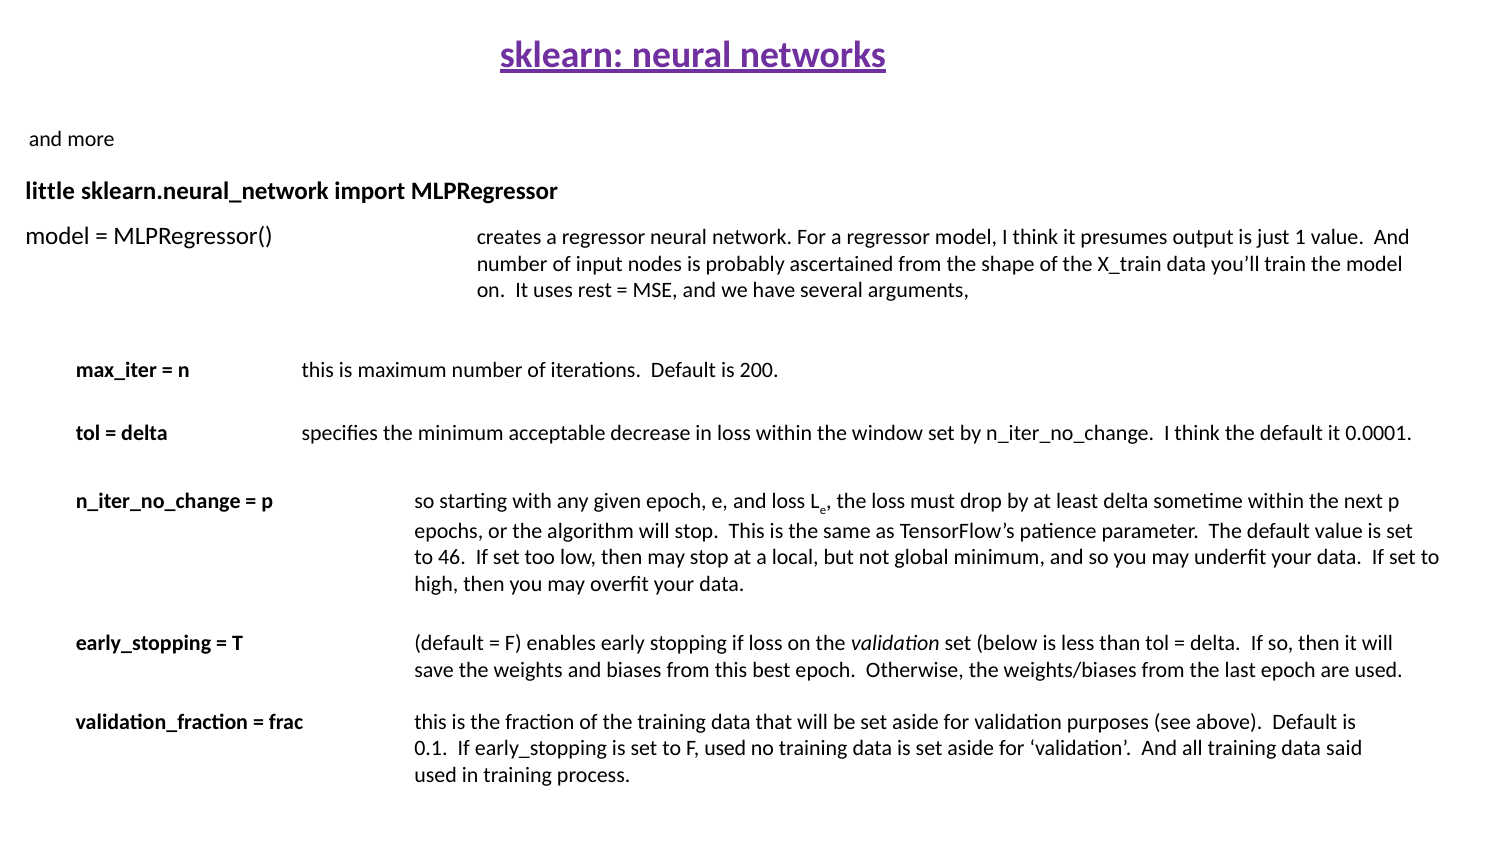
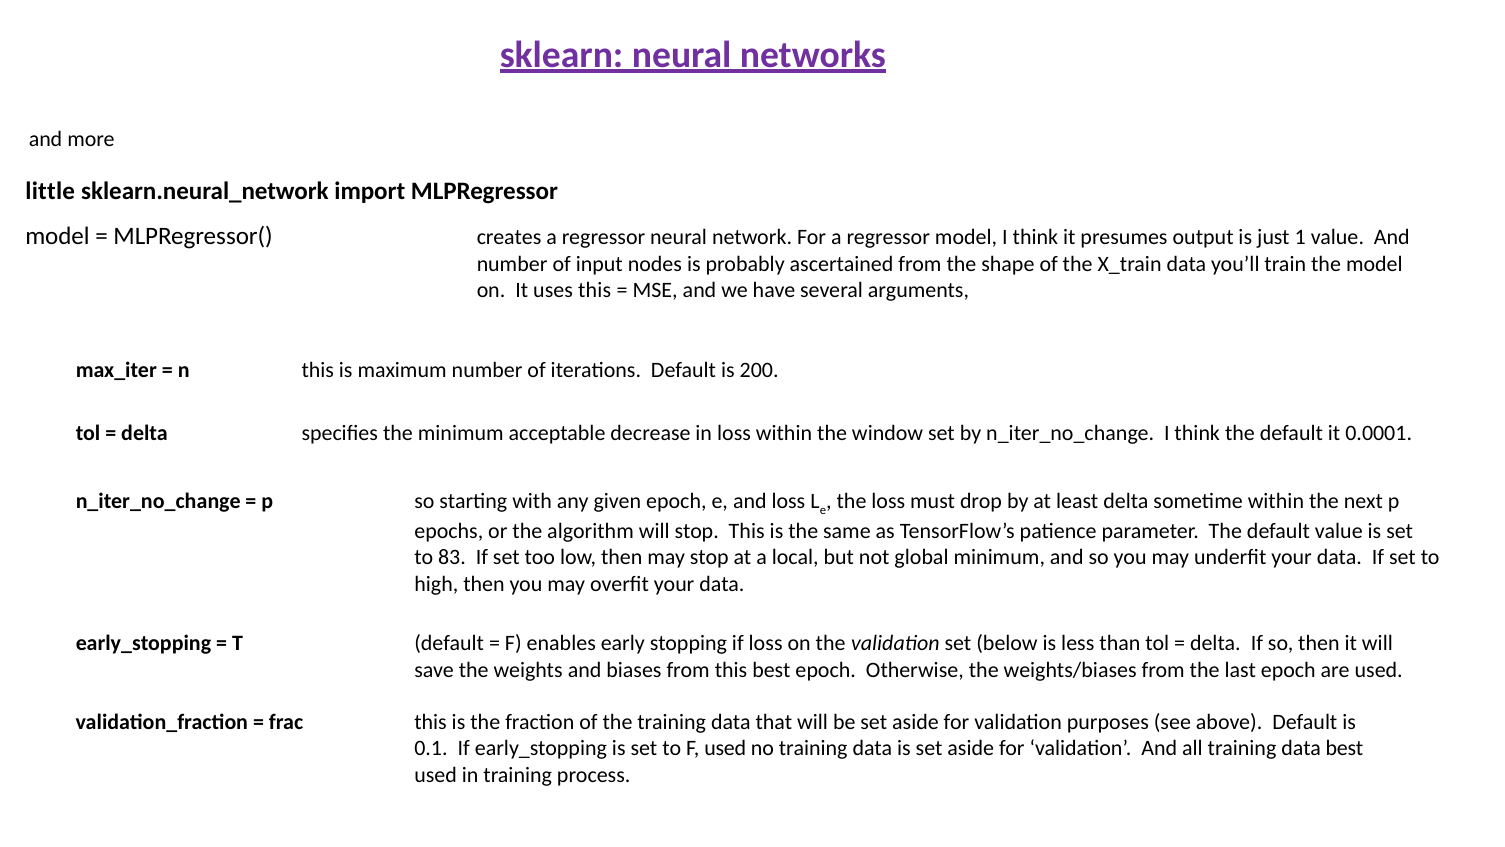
uses rest: rest -> this (595, 290)
46: 46 -> 83 (452, 557)
data said: said -> best (1344, 748)
